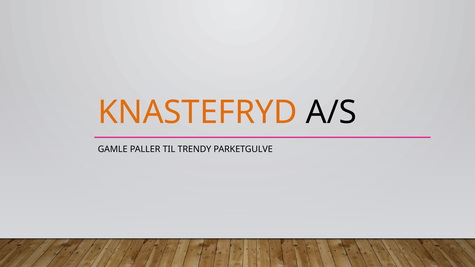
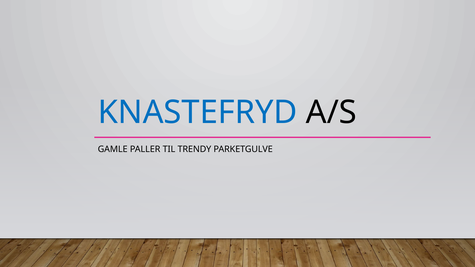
KNASTEFRYD colour: orange -> blue (198, 112)
